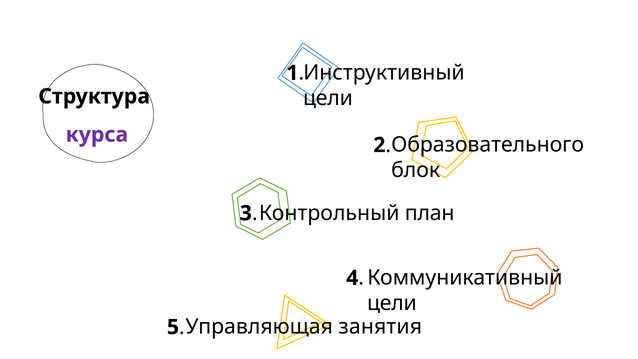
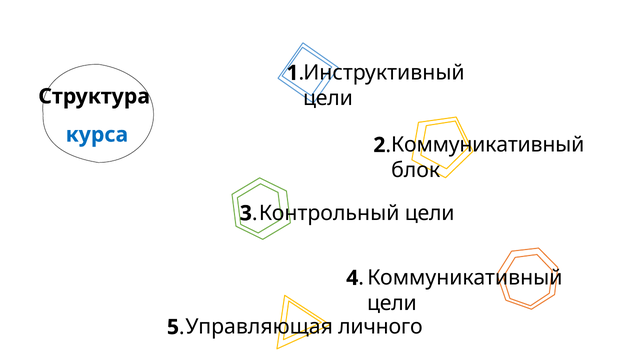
курса colour: purple -> blue (97, 135)
Образовательного: Образовательного -> Коммуникативный (488, 145)
Контрольный план: план -> цели (430, 213)
занятия: занятия -> личного (380, 327)
